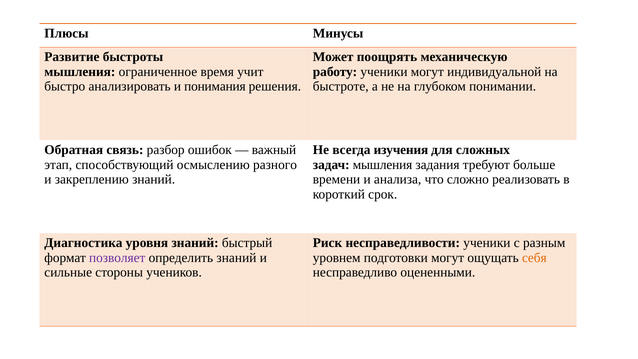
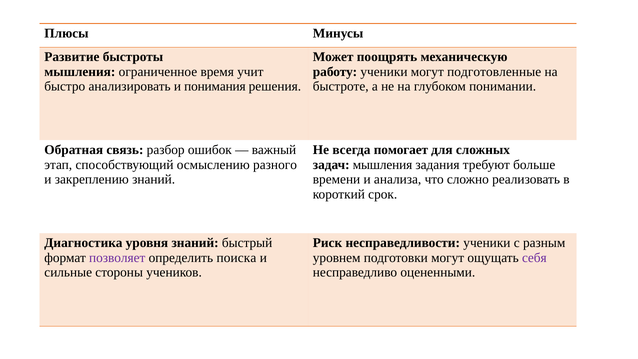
индивидуальной: индивидуальной -> подготовленные (494, 72)
изучения: изучения -> помогает (401, 150)
определить знаний: знаний -> поиска (236, 258)
себя colour: orange -> purple (534, 258)
